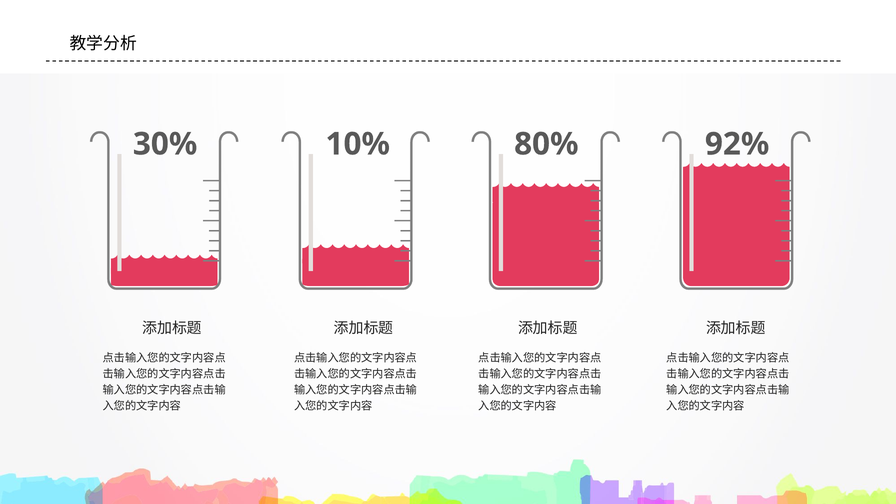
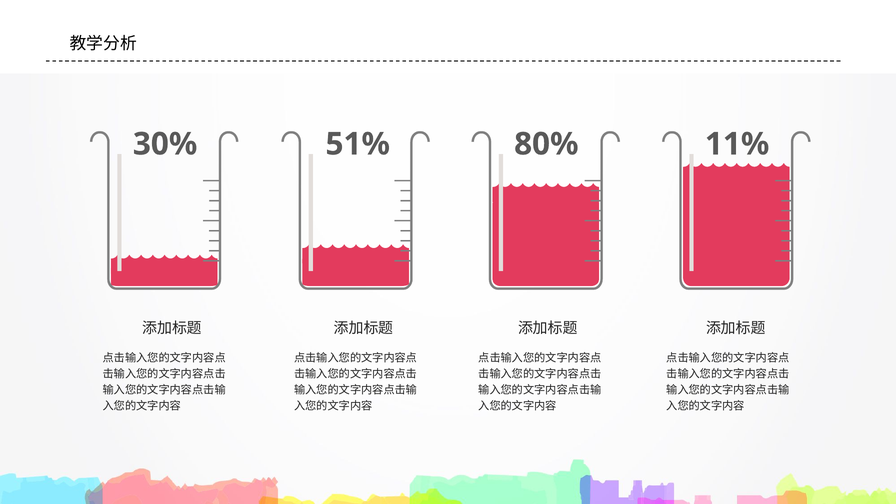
10%: 10% -> 51% (358, 144)
92%: 92% -> 11% (737, 144)
